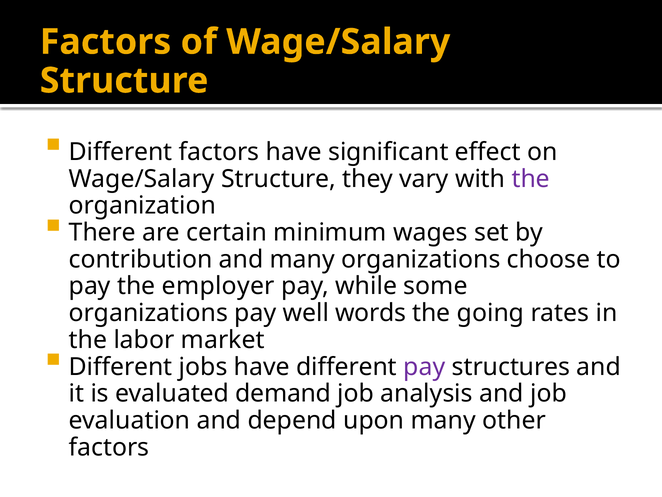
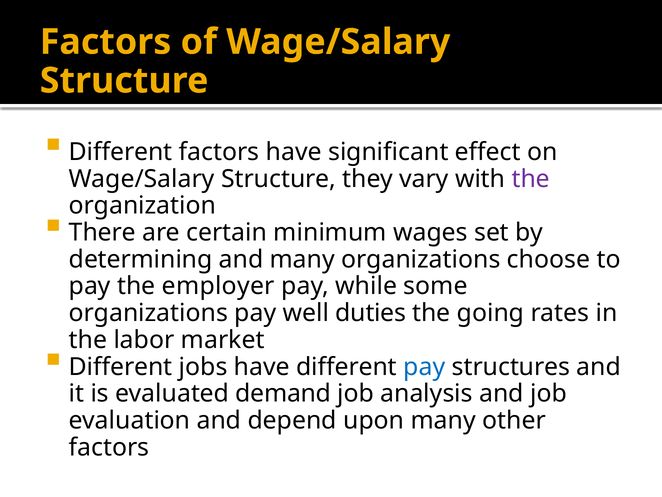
contribution: contribution -> determining (141, 259)
words: words -> duties (371, 313)
pay colour: purple -> blue (424, 367)
